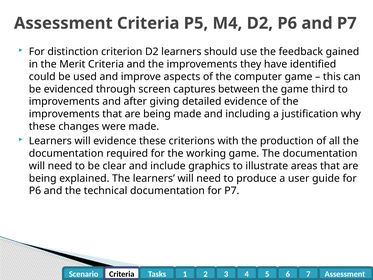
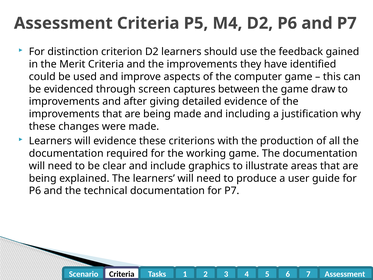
third: third -> draw (323, 89)
